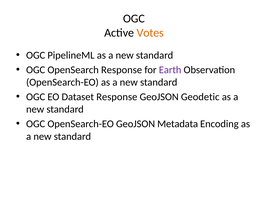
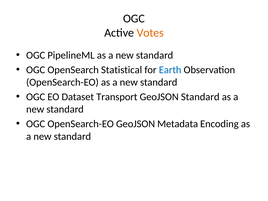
OpenSearch Response: Response -> Statistical (122, 70)
Earth colour: purple -> blue (170, 70)
Dataset Response: Response -> Transport (117, 97)
GeoJSON Geodetic: Geodetic -> Standard (200, 97)
